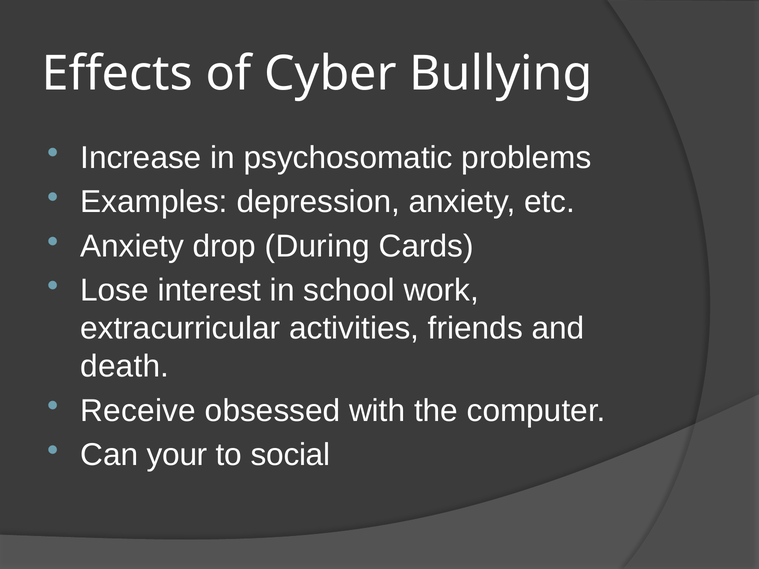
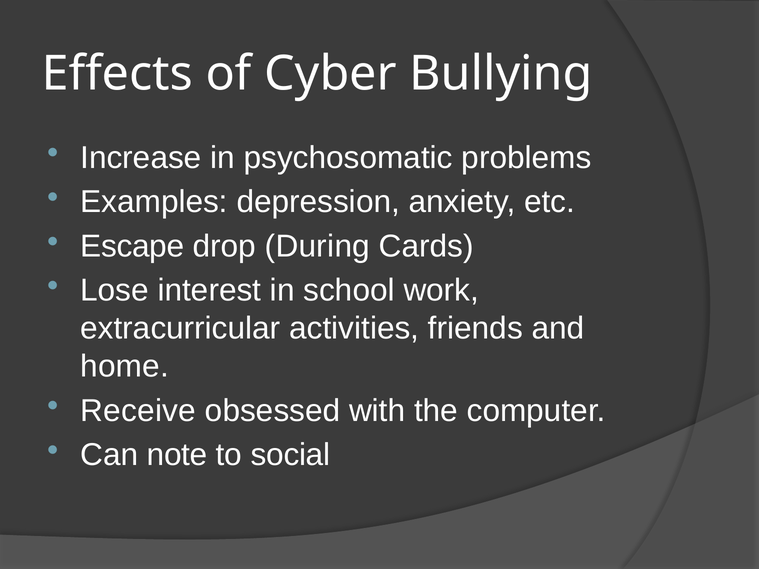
Anxiety: Anxiety -> Escape (132, 246)
death: death -> home (125, 366)
your: your -> note (177, 455)
